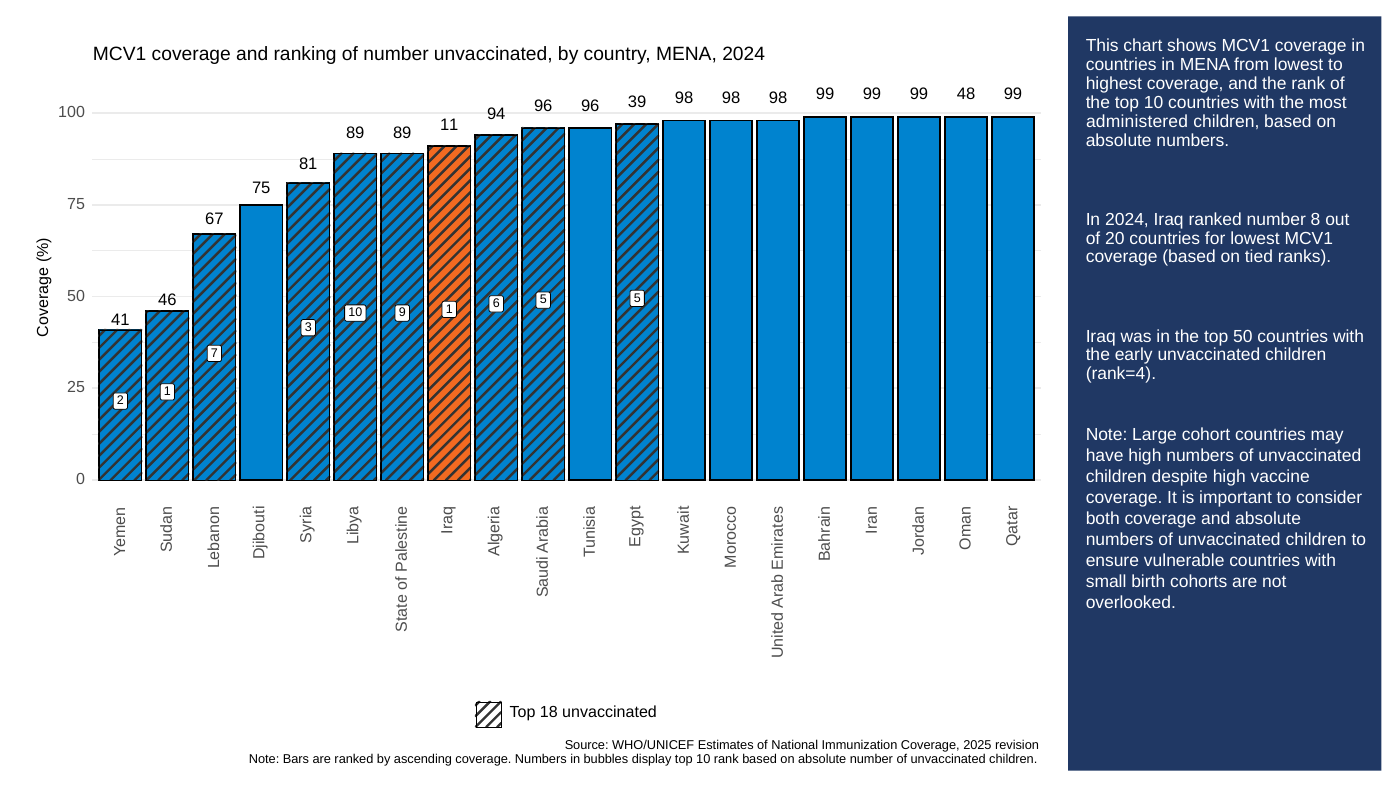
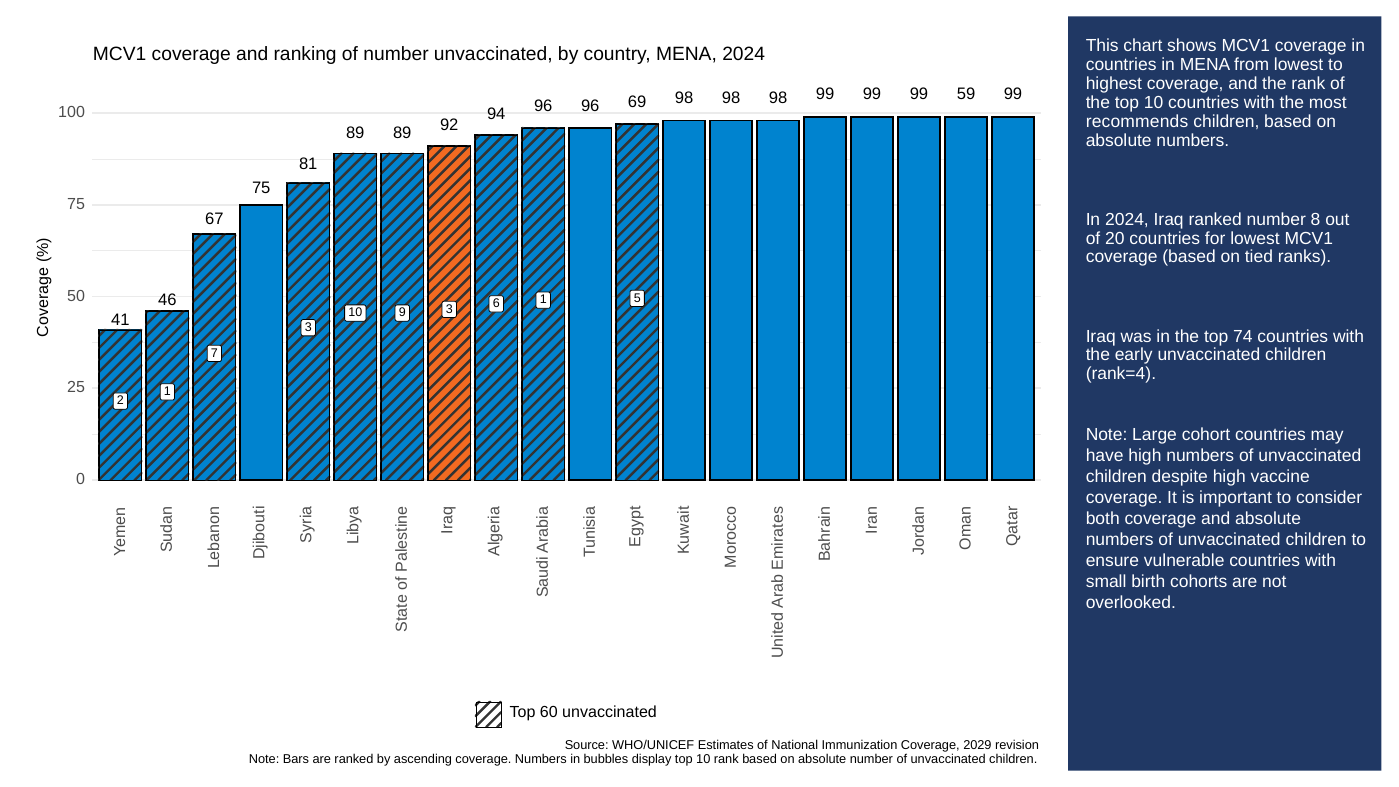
48: 48 -> 59 (966, 94)
39: 39 -> 69 (637, 102)
administered: administered -> recommends (1137, 122)
11: 11 -> 92 (449, 125)
10 1: 1 -> 3 (449, 309)
6 5: 5 -> 1 (543, 300)
top 50: 50 -> 74 (1243, 336)
18: 18 -> 60 (549, 712)
2025: 2025 -> 2029 (977, 745)
